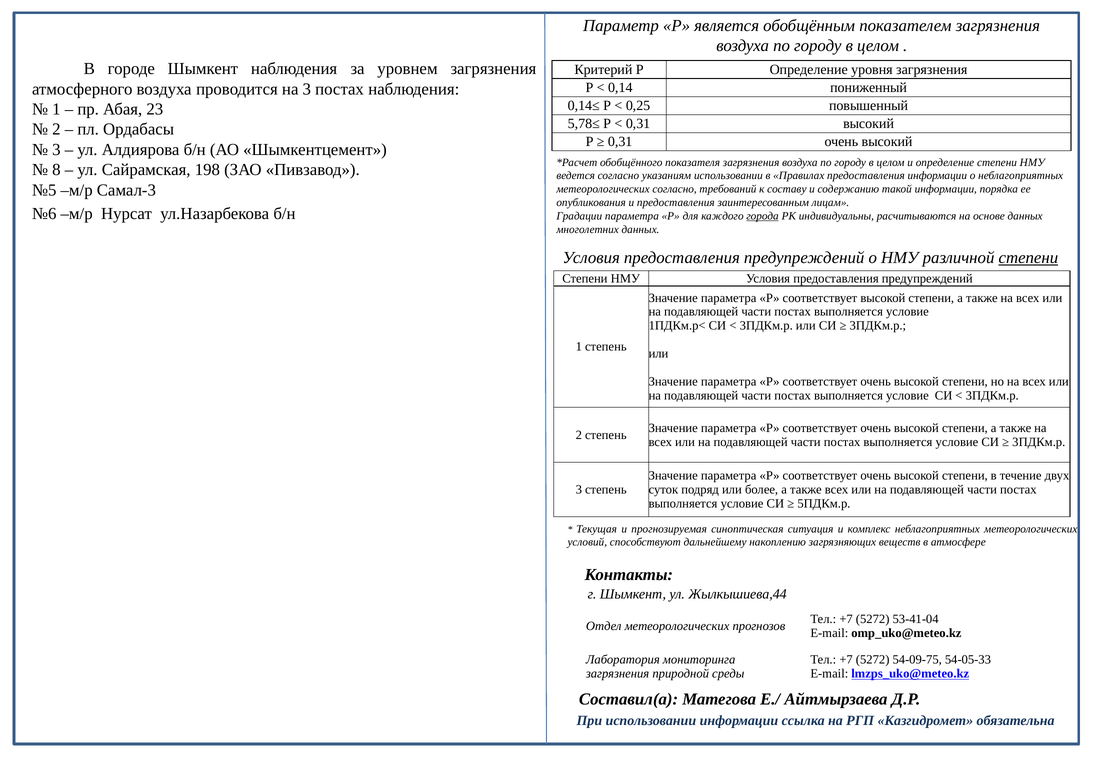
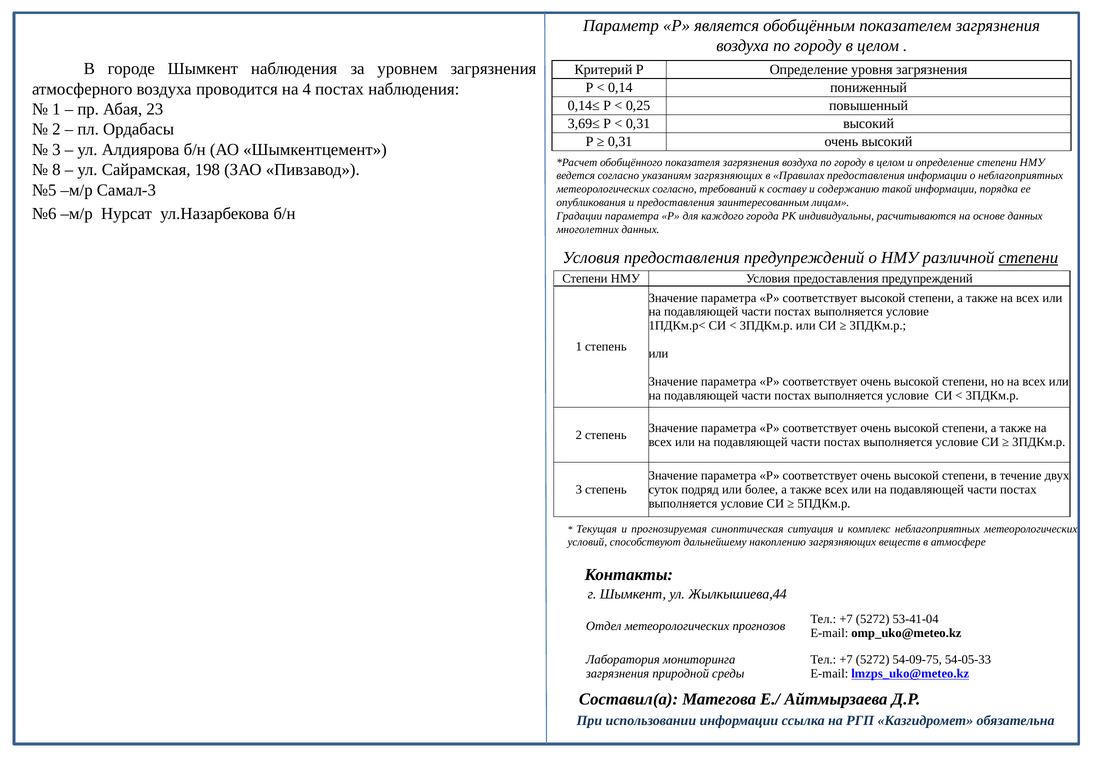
на 3: 3 -> 4 (307, 89)
5,78≤: 5,78≤ -> 3,69≤ (584, 123)
указаниям использовании: использовании -> загрязняющих (728, 176)
города underline: present -> none (763, 216)
